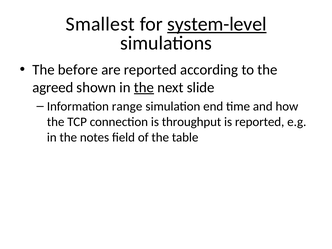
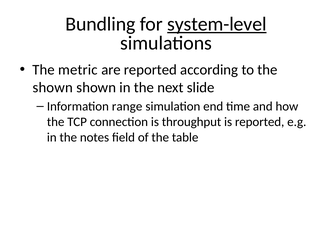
Smallest: Smallest -> Bundling (100, 24)
before: before -> metric (78, 70)
agreed: agreed -> shown (53, 87)
the underline: present -> none (144, 87)
